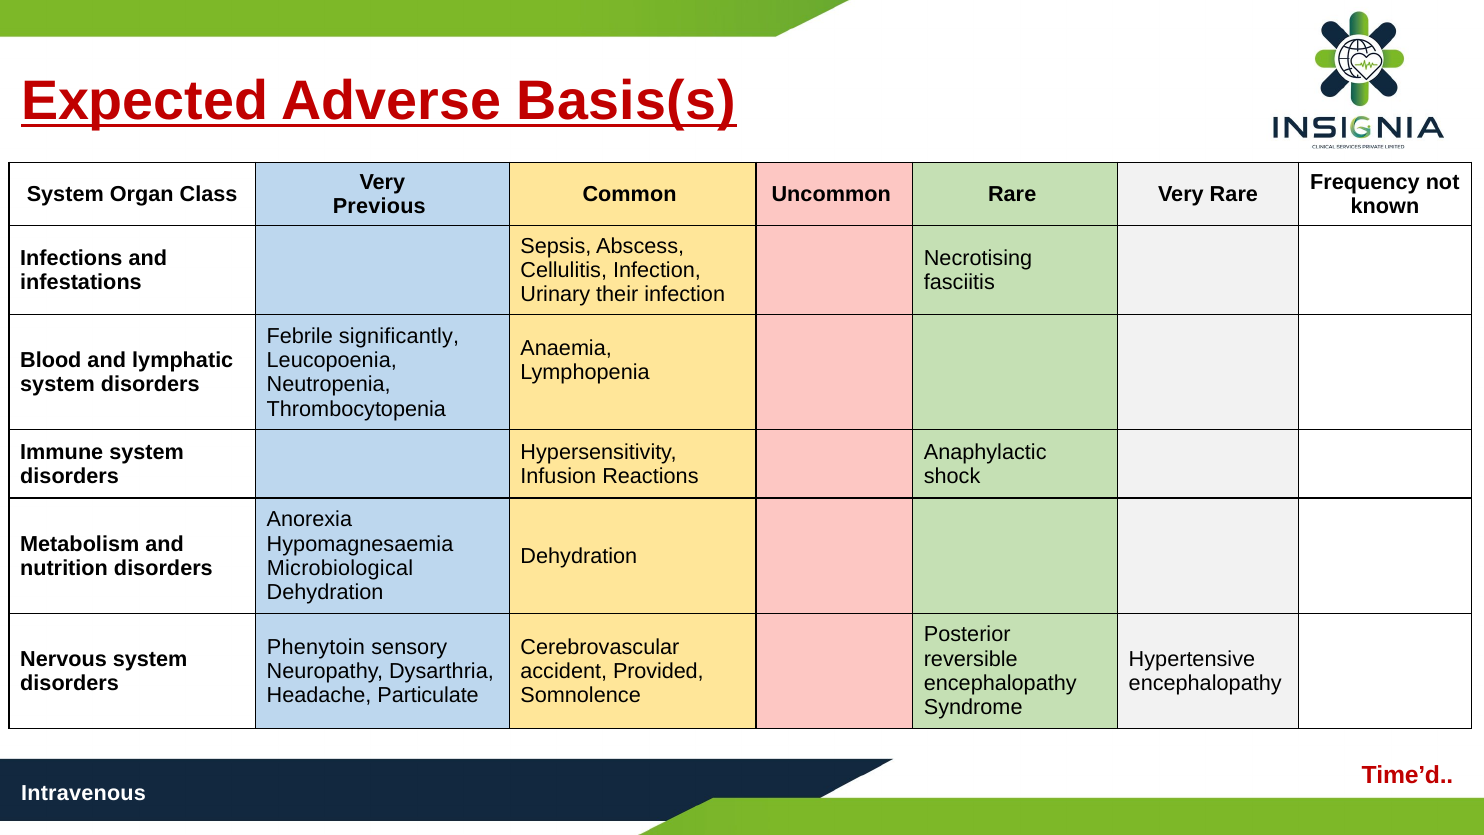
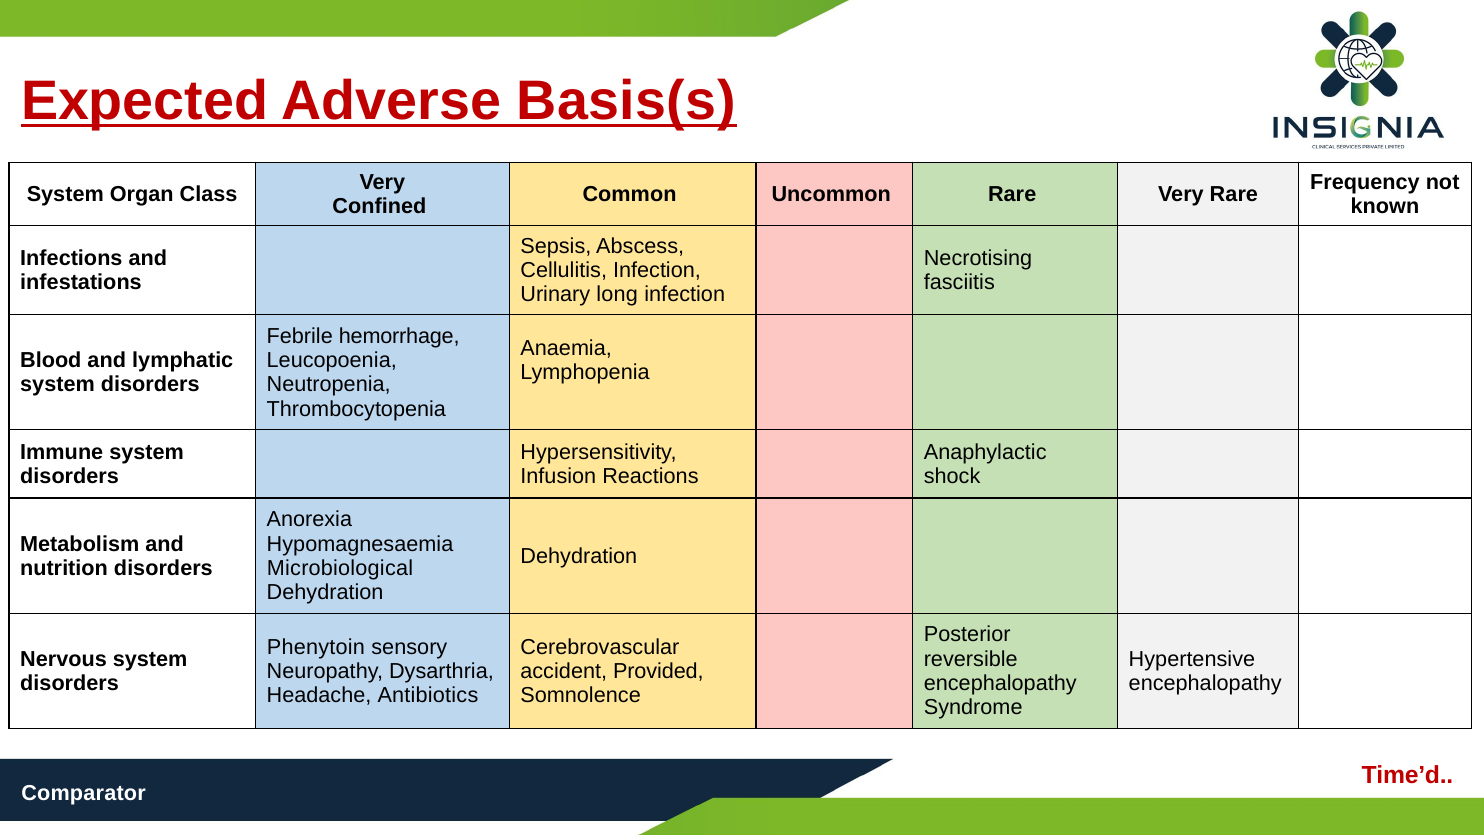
Previous: Previous -> Confined (379, 206)
their: their -> long (617, 295)
significantly: significantly -> hemorrhage (399, 336)
Particulate: Particulate -> Antibiotics (428, 695)
Intravenous: Intravenous -> Comparator (84, 793)
